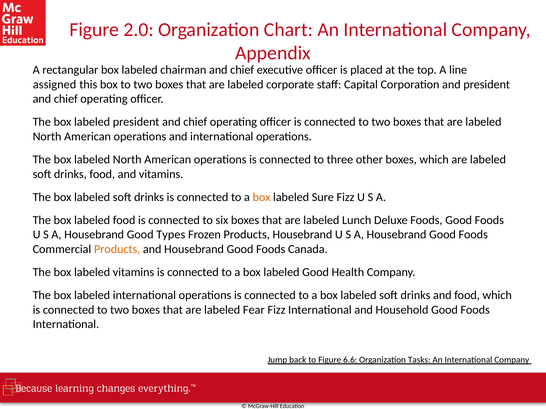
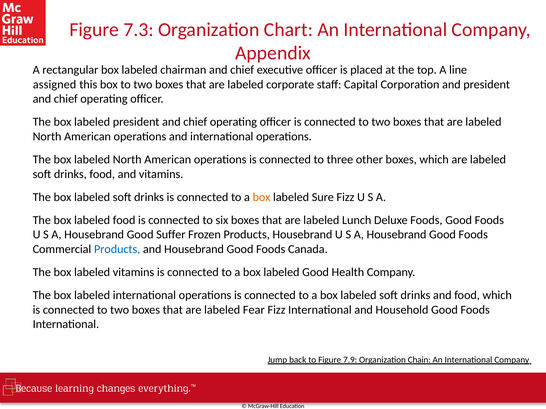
2.0: 2.0 -> 7.3 (139, 30)
Types: Types -> Suffer (171, 235)
Products colour: orange -> blue (117, 249)
6.6: 6.6 -> 7.9 (350, 360)
Tasks: Tasks -> Chain (419, 360)
